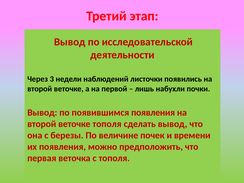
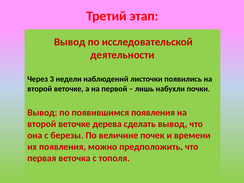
веточке тополя: тополя -> дерева (107, 124)
